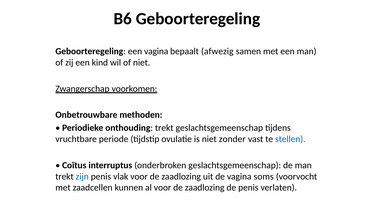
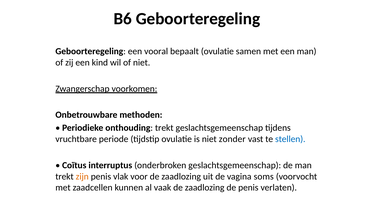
een vagina: vagina -> vooral (156, 51)
bepaalt afwezig: afwezig -> ovulatie (217, 51)
zijn colour: blue -> orange (82, 177)
al voor: voor -> vaak (163, 188)
